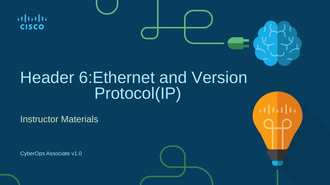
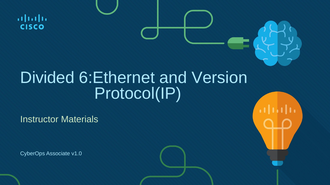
Header: Header -> Divided (47, 78)
